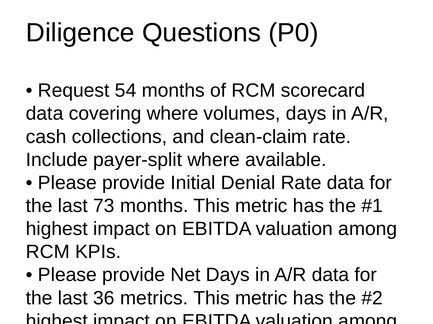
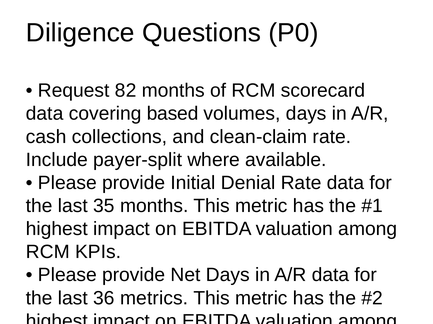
54: 54 -> 82 (126, 91)
covering where: where -> based (173, 114)
73: 73 -> 35 (104, 206)
